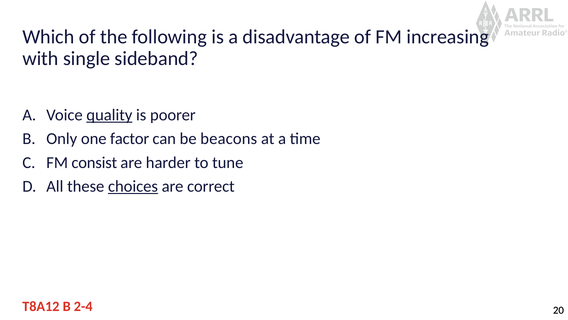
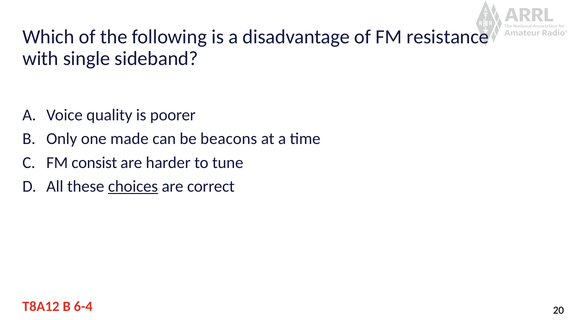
increasing: increasing -> resistance (448, 37)
quality underline: present -> none (109, 115)
factor: factor -> made (129, 139)
2-4: 2-4 -> 6-4 (83, 306)
